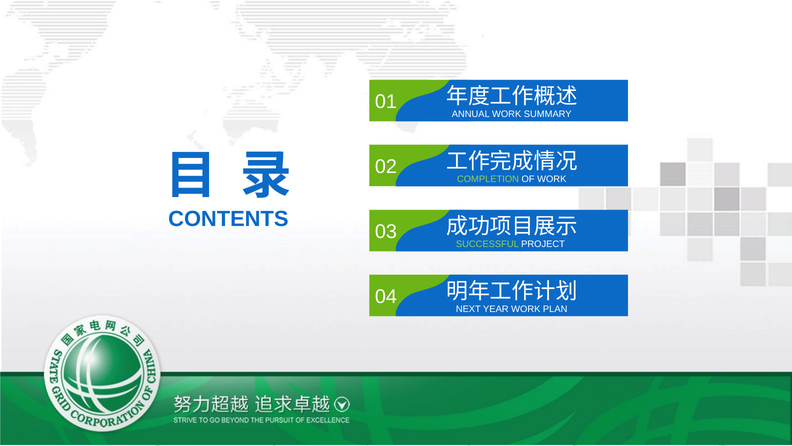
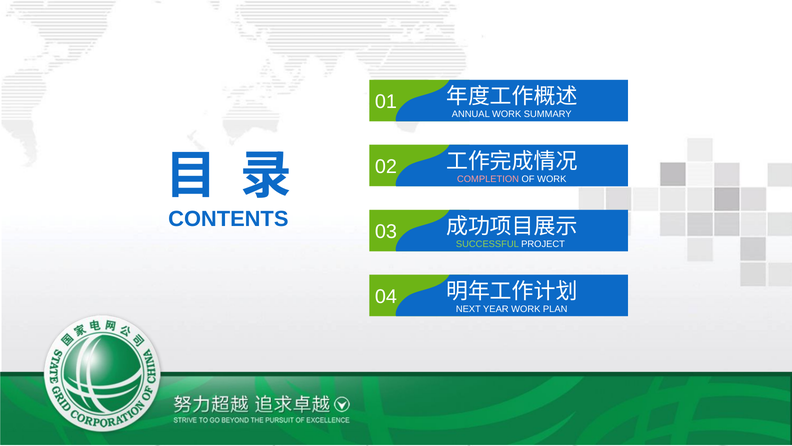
COMPLETION colour: light green -> pink (488, 179)
